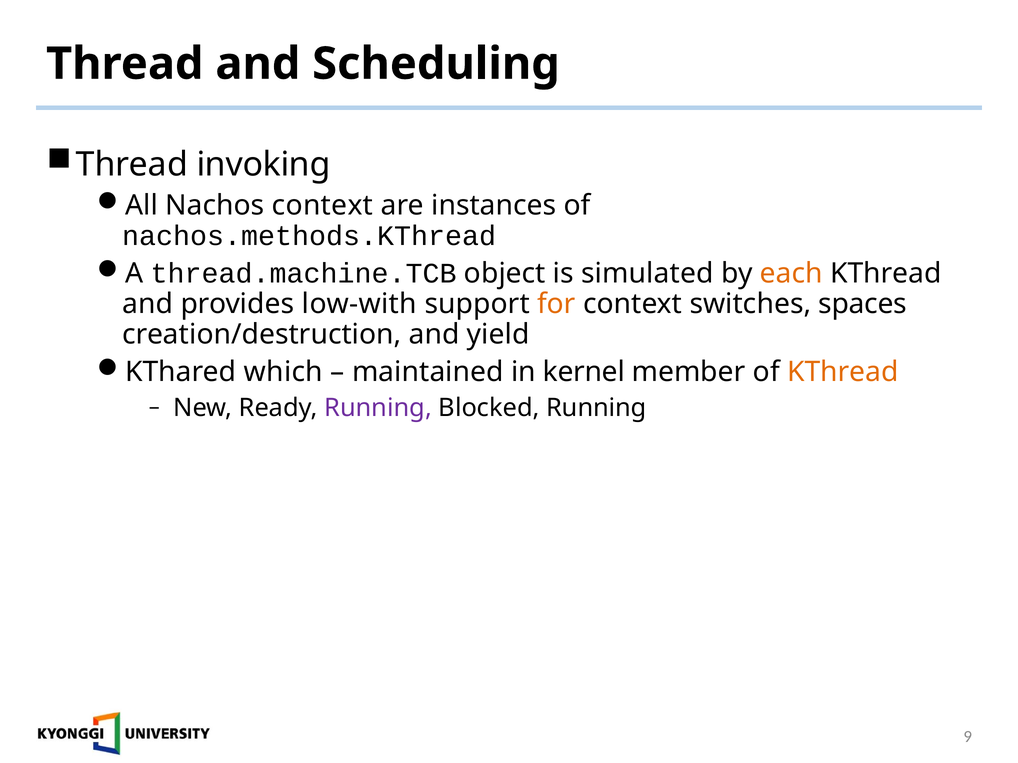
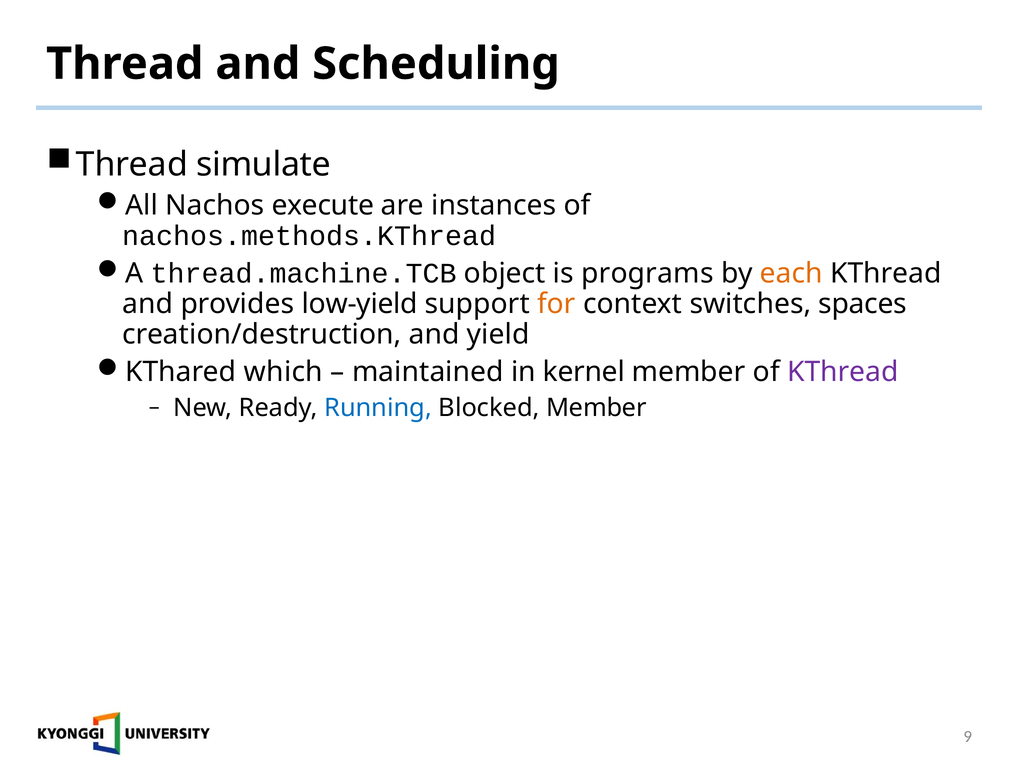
invoking: invoking -> simulate (264, 165)
Nachos context: context -> execute (323, 205)
simulated: simulated -> programs (647, 274)
low-with: low-with -> low-yield (360, 304)
KThread colour: orange -> purple (843, 372)
Running colour: purple -> blue (378, 408)
Blocked Running: Running -> Member (596, 408)
